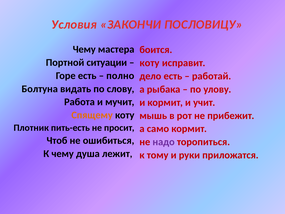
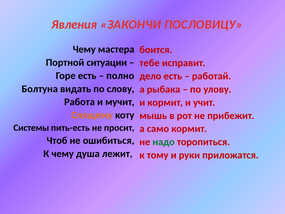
Условия: Условия -> Явления (74, 24)
коту: коту -> тебе (149, 63)
Плотник: Плотник -> Системы (31, 128)
надо colour: purple -> green (164, 142)
